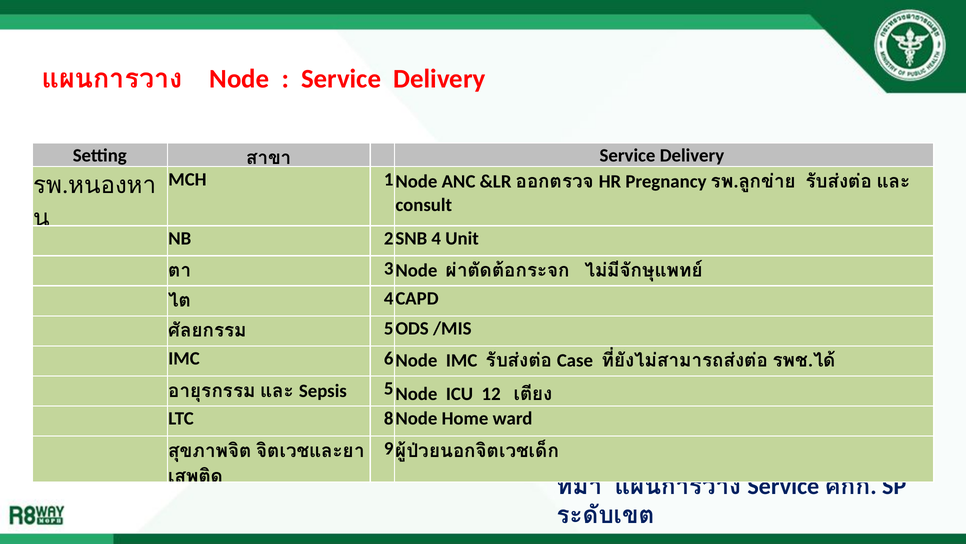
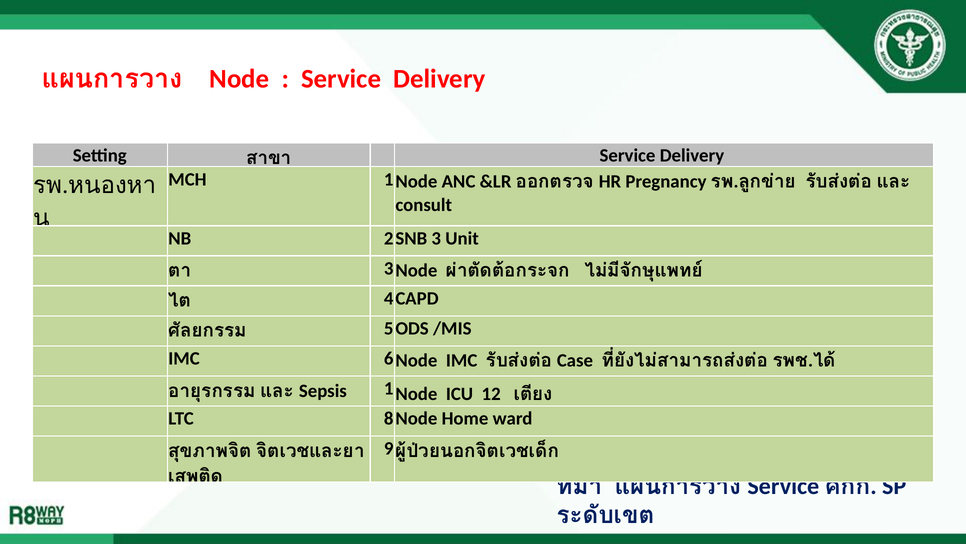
4: 4 -> 3 (436, 238)
5: 5 -> 1 (389, 388)
